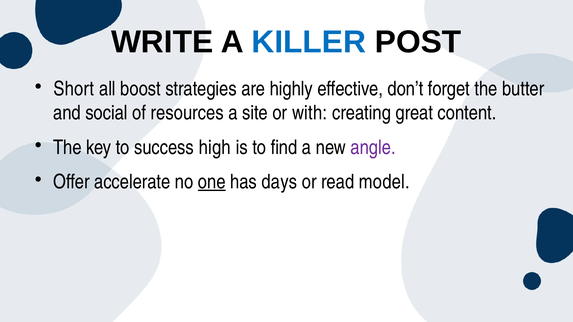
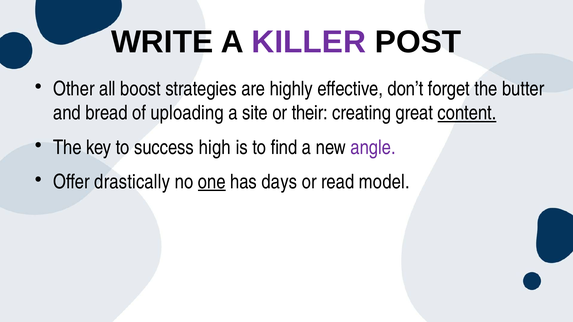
KILLER colour: blue -> purple (309, 42)
Short: Short -> Other (74, 89)
social: social -> bread (106, 113)
resources: resources -> uploading (187, 113)
with: with -> their (310, 113)
content underline: none -> present (467, 113)
accelerate: accelerate -> drastically (132, 182)
